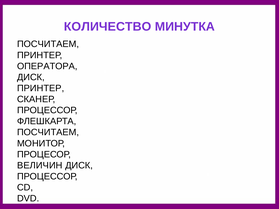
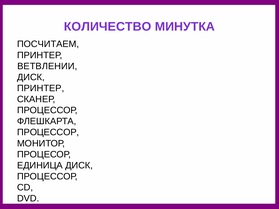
ОПЕРАТОРА: ОПЕРАТОРА -> ВЕТВЛЕНИИ (47, 66)
ПОСЧИТАЕМ: ПОСЧИТАЕМ -> ПРОЦЕССОР (48, 132)
ВЕЛИЧИН: ВЕЛИЧИН -> ЕДИНИЦА (40, 166)
